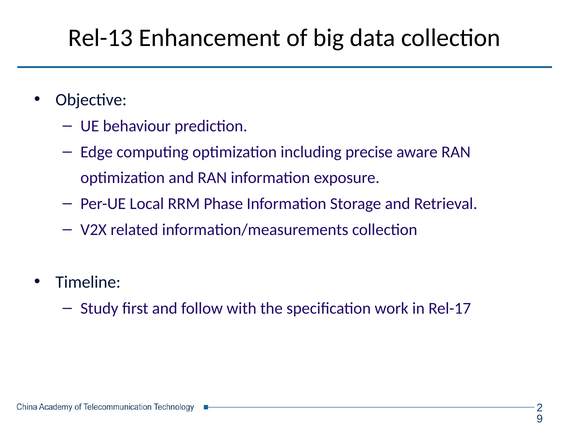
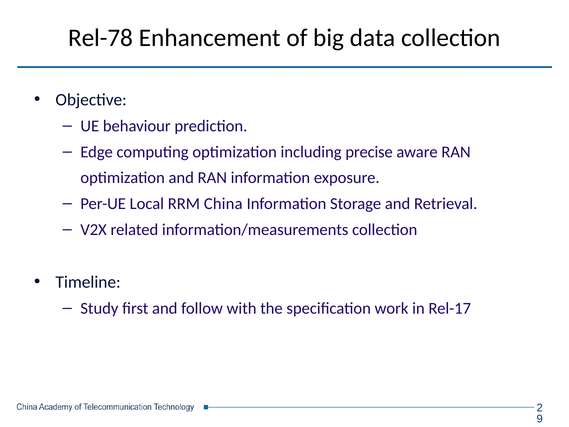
Rel-13: Rel-13 -> Rel-78 (101, 38)
Phase: Phase -> China (223, 204)
